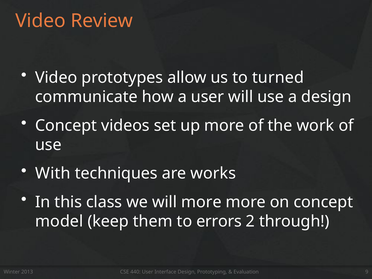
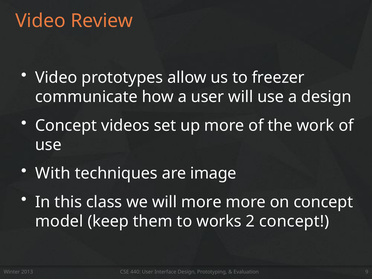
turned: turned -> freezer (278, 78)
works: works -> image (213, 173)
errors: errors -> works (219, 221)
2 through: through -> concept (294, 221)
